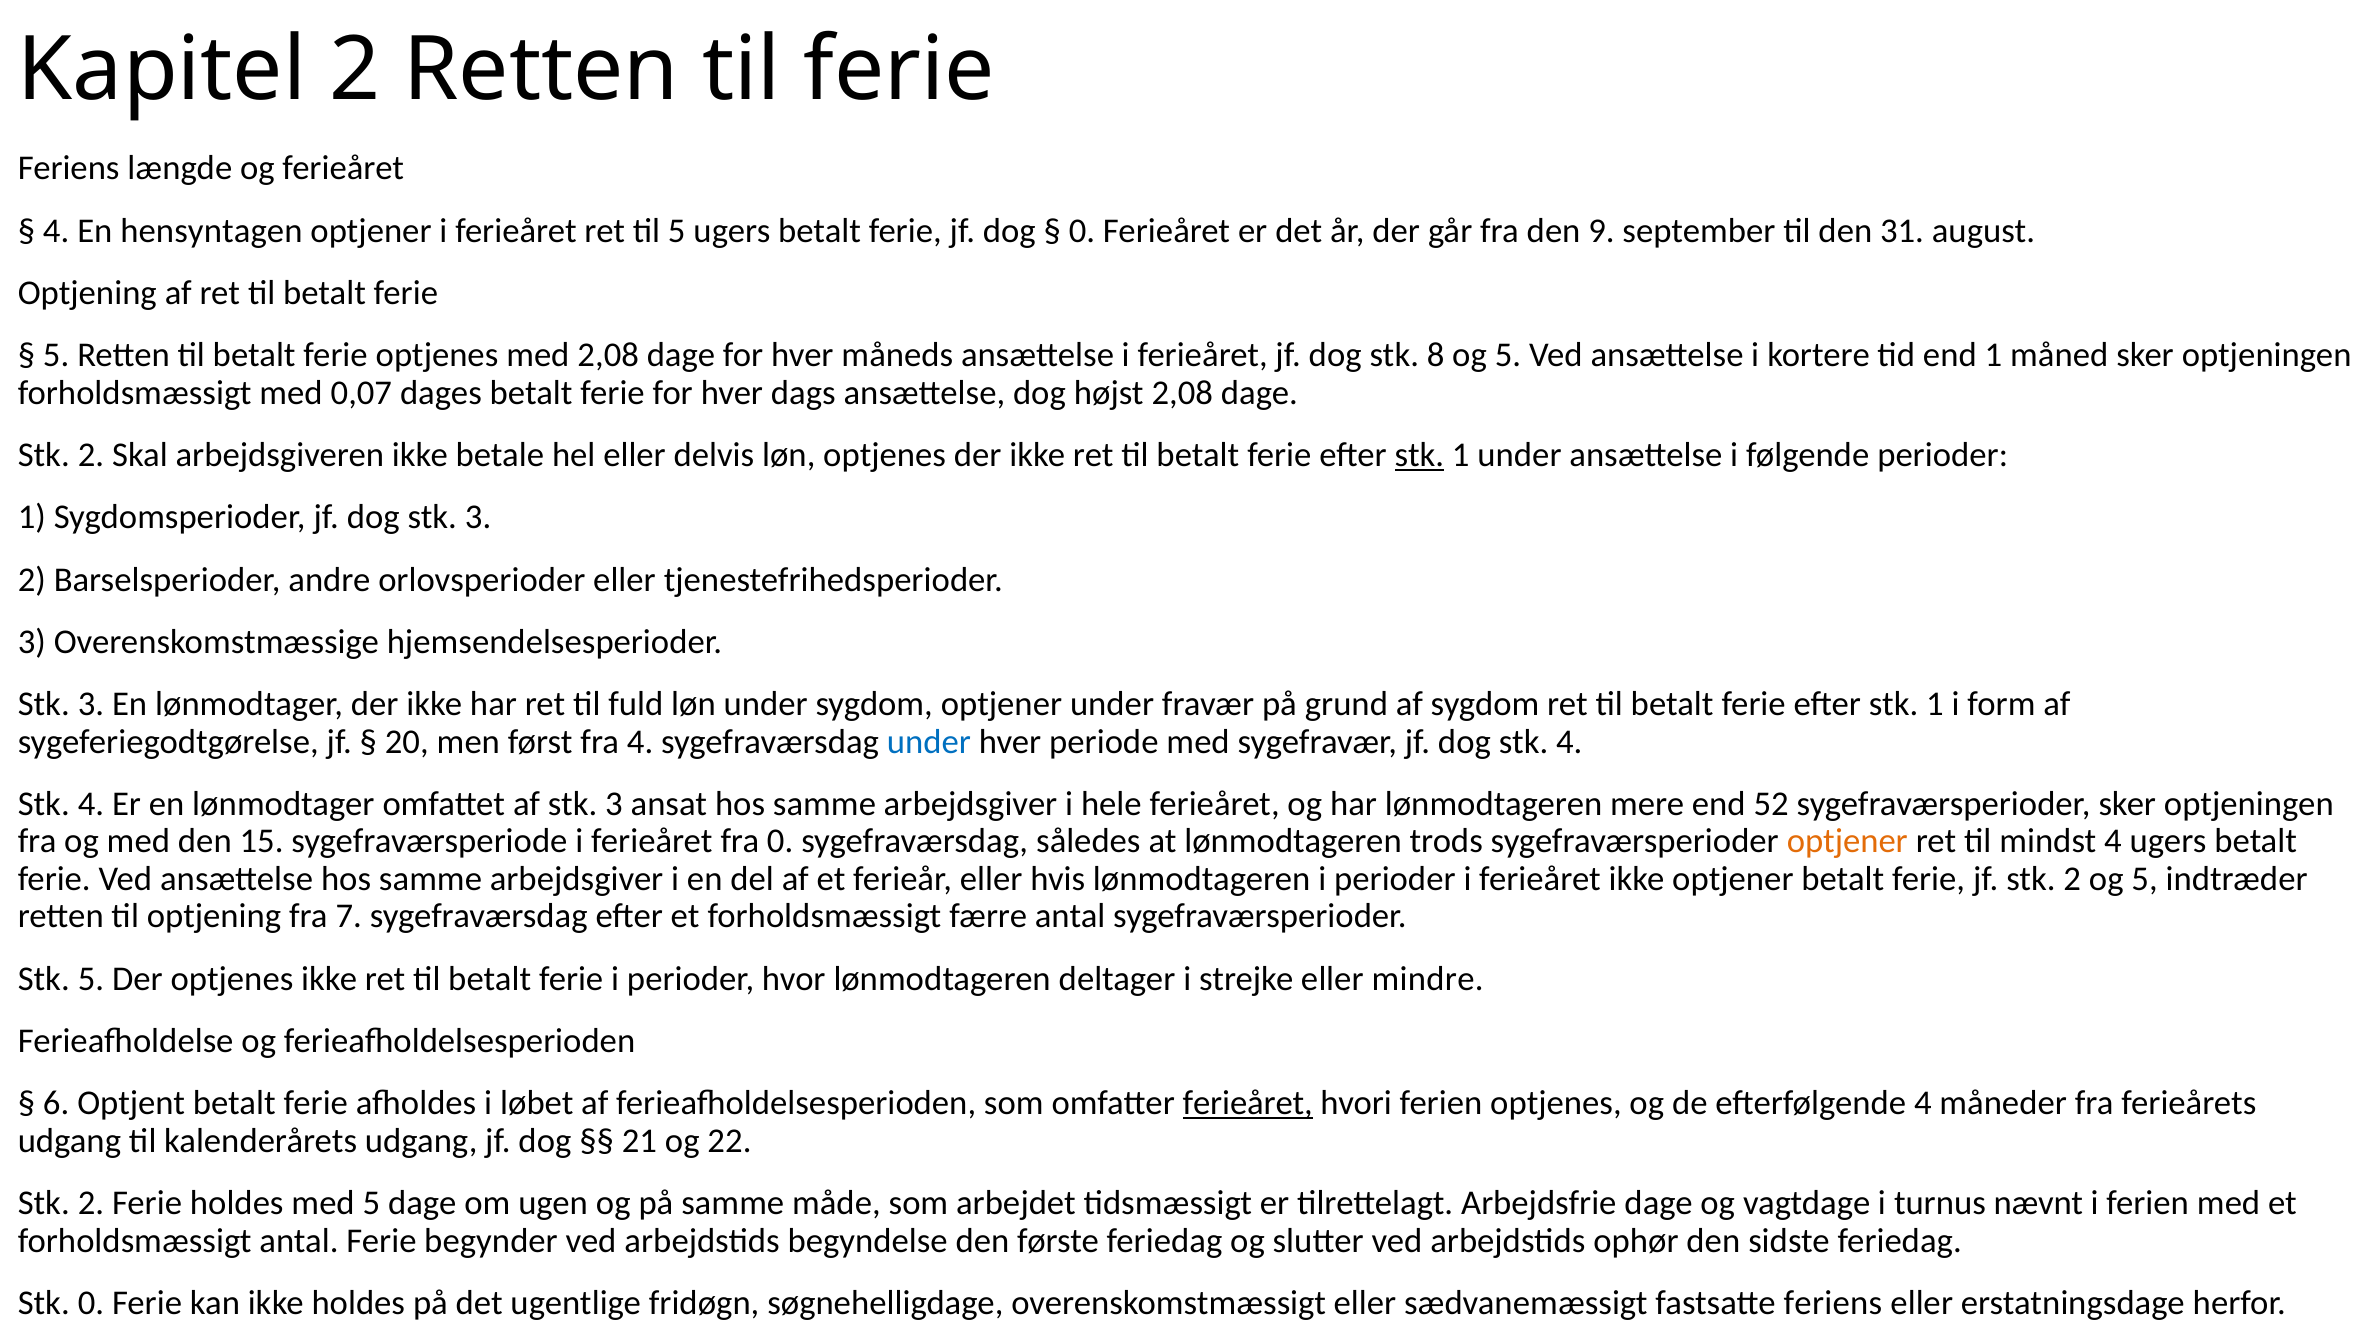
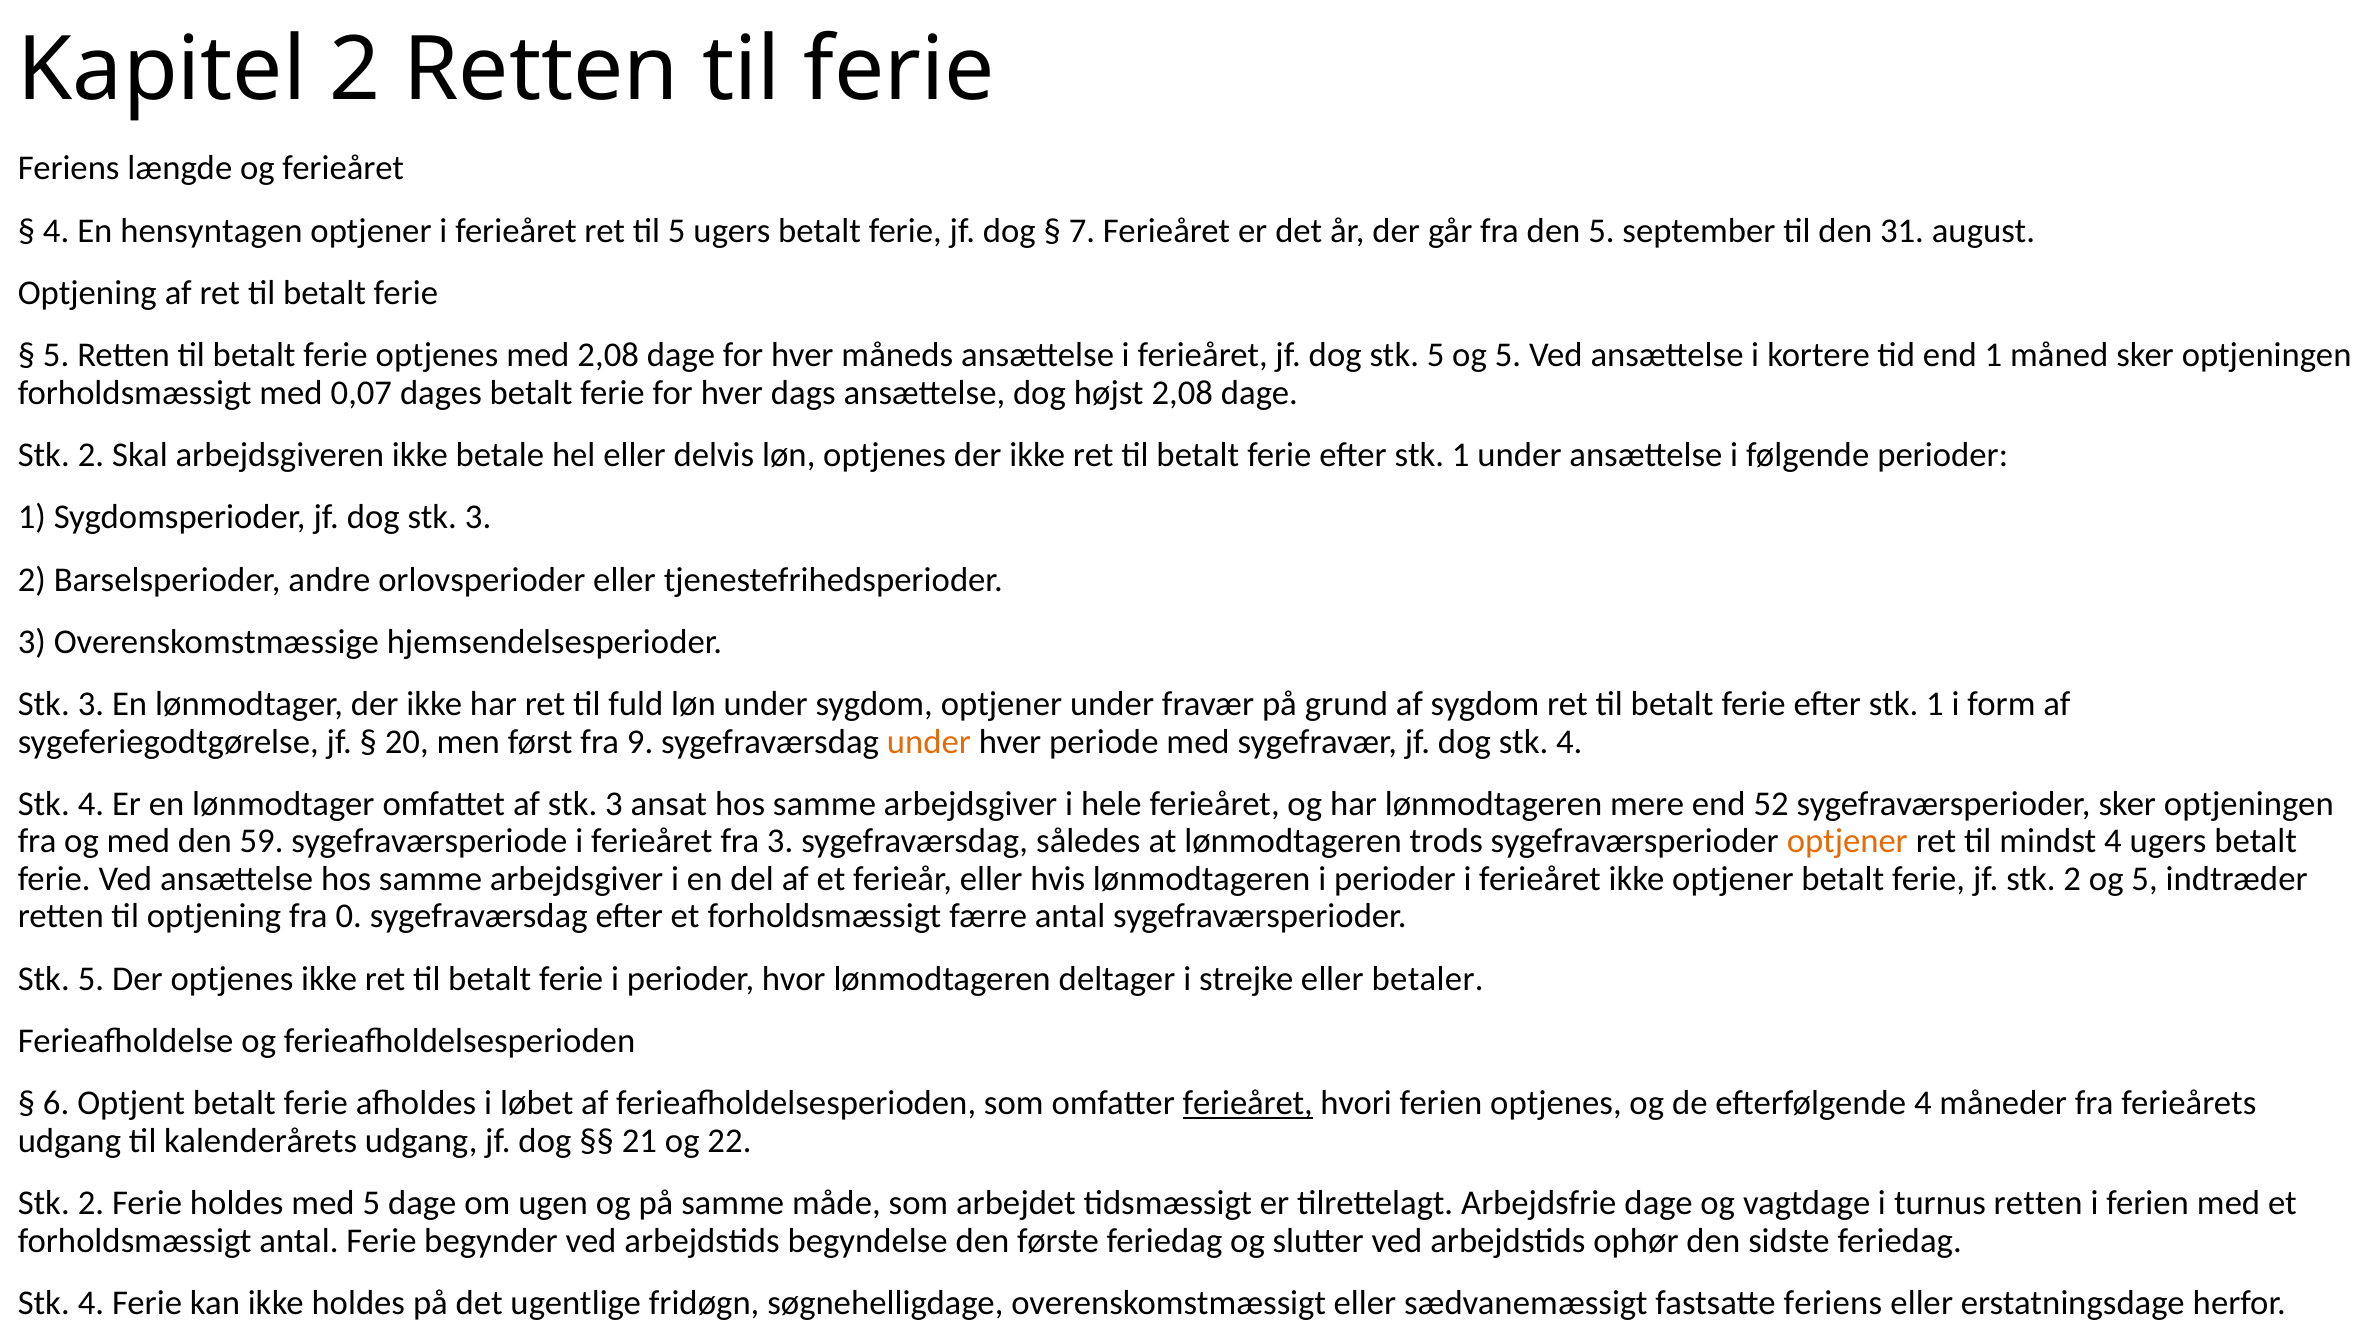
0: 0 -> 7 (1082, 231)
den 9: 9 -> 5 (1601, 231)
dog stk 8: 8 -> 5 (1436, 355)
stk underline: present -> none (1419, 455)
fra 4: 4 -> 9 (640, 741)
under colour: blue -> orange (929, 741)
15: 15 -> 59 (262, 841)
fra 0: 0 -> 3 (780, 841)
7: 7 -> 0 (349, 916)
mindre: mindre -> betaler (1428, 979)
turnus nævnt: nævnt -> retten (2038, 1203)
0: 0 -> 4 (91, 1303)
